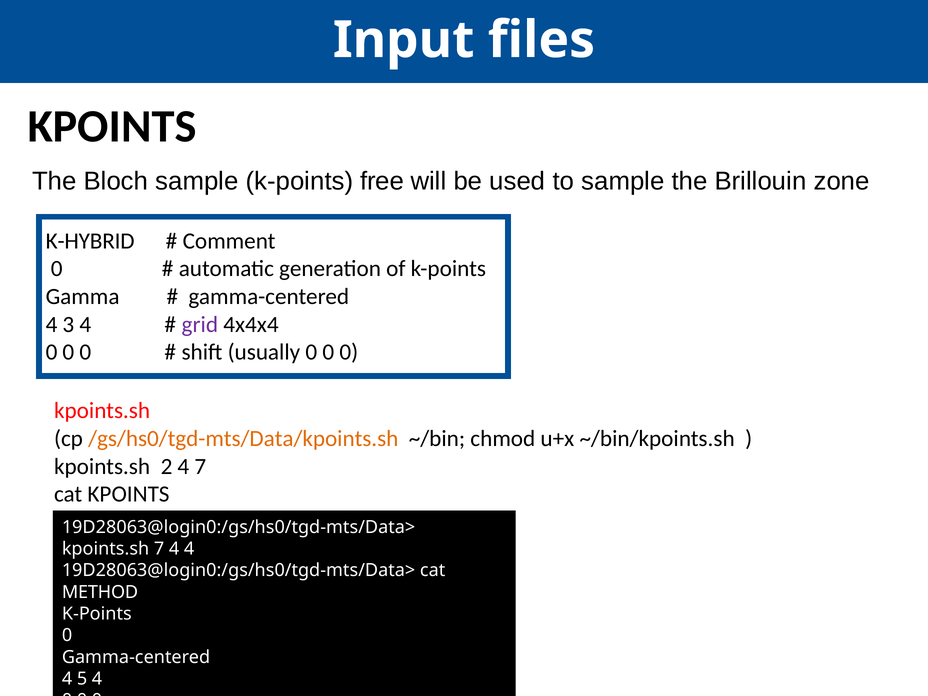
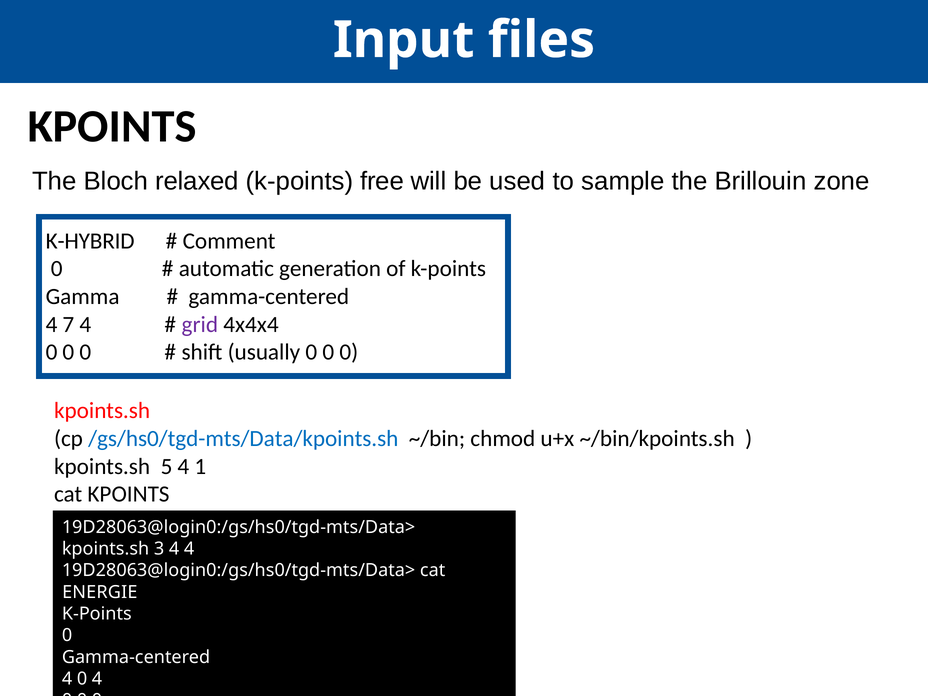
Bloch sample: sample -> relaxed (197, 181)
3: 3 -> 7 (68, 324)
/gs/hs0/tgd-mts/Data/kpoints.sh colour: orange -> blue (243, 439)
2: 2 -> 5 (167, 467)
4 7: 7 -> 1 (200, 467)
kpoints.sh 7: 7 -> 3 (159, 549)
METHOD: METHOD -> ENERGIE (100, 592)
5: 5 -> 0 (82, 679)
